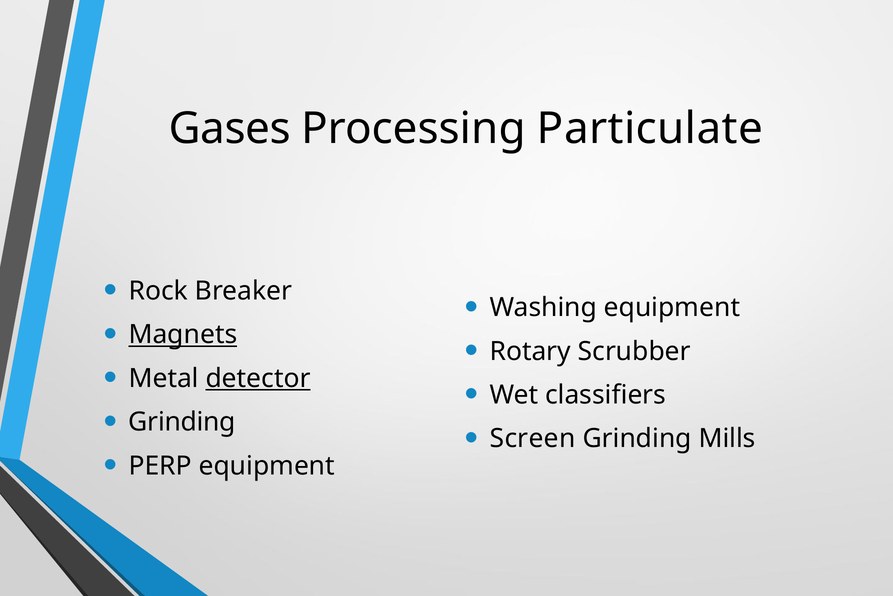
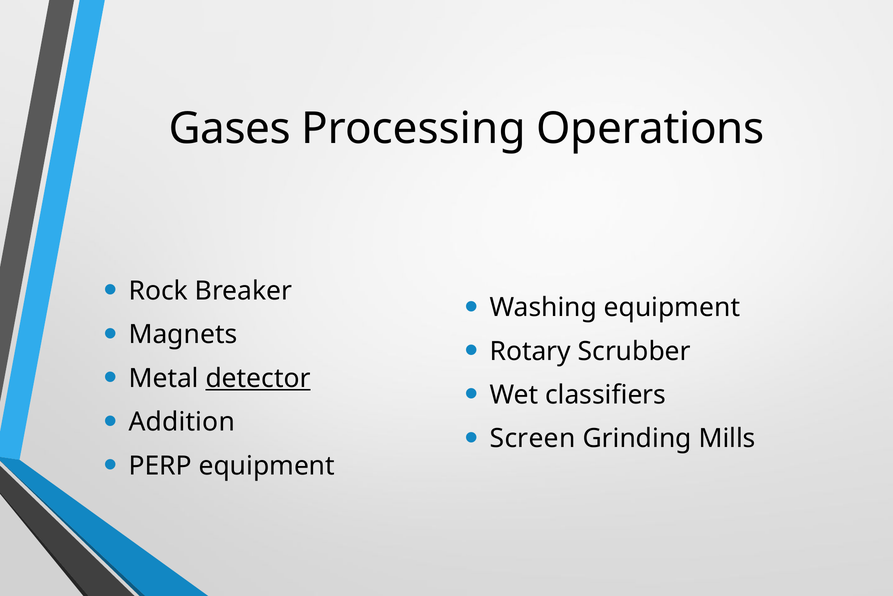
Particulate: Particulate -> Operations (650, 129)
Magnets underline: present -> none (183, 334)
Grinding: Grinding -> Addition (182, 422)
